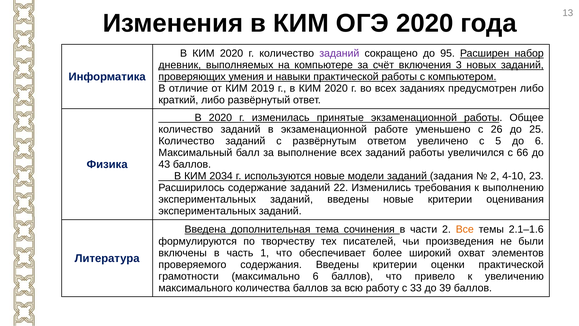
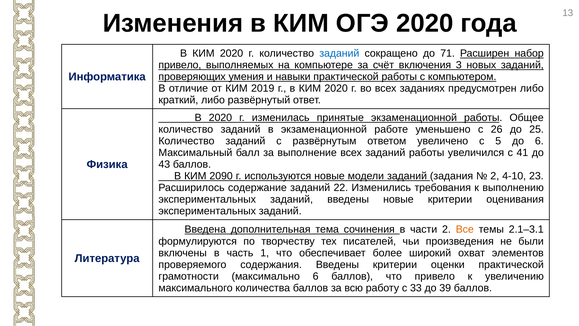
заданий colour: purple -> blue (339, 53)
95: 95 -> 71 (448, 53)
дневник: дневник -> привело (180, 65)
66: 66 -> 41 (522, 153)
2034: 2034 -> 2090 (221, 176)
2.1–1.6: 2.1–1.6 -> 2.1–3.1 (526, 229)
